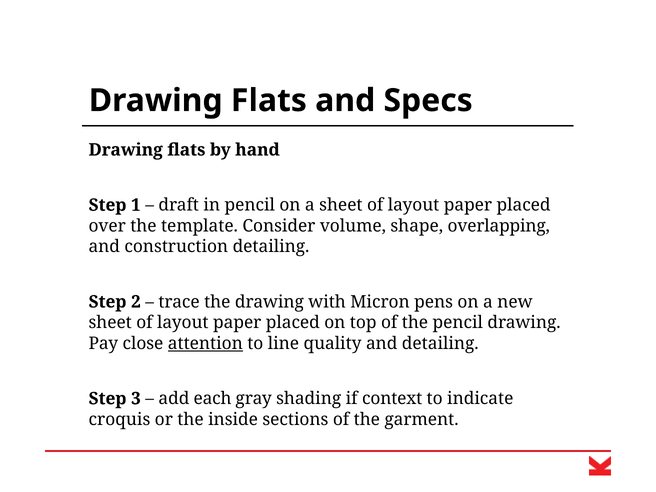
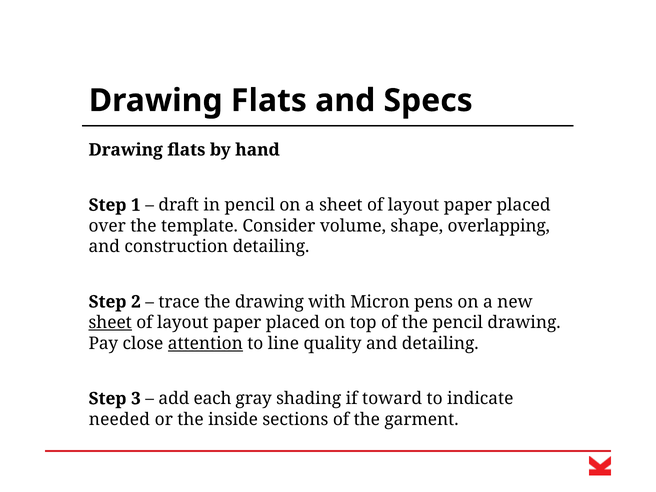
sheet underline: none -> present (110, 323)
context: context -> toward (392, 399)
croquis: croquis -> needed (119, 419)
